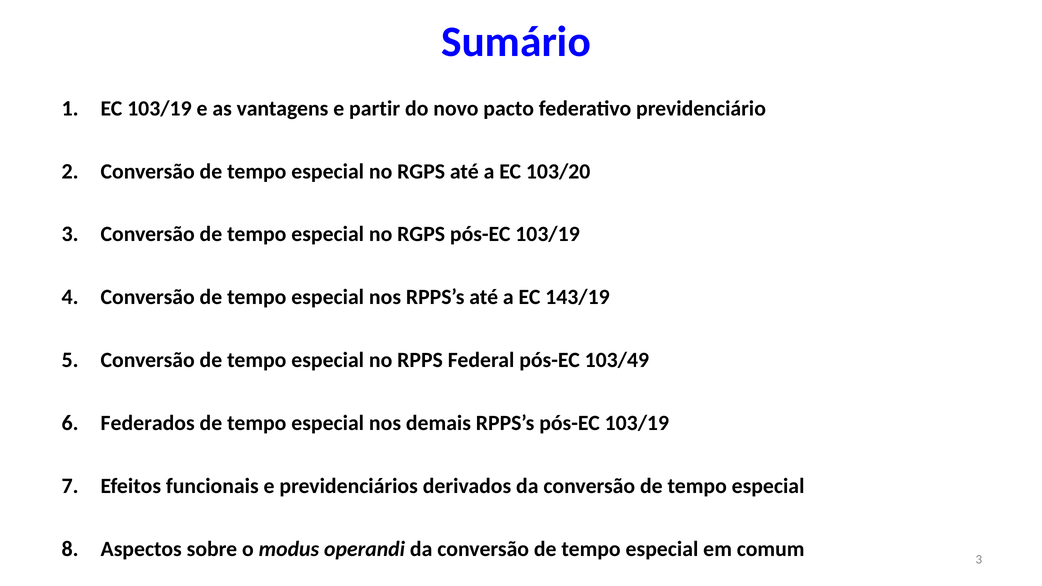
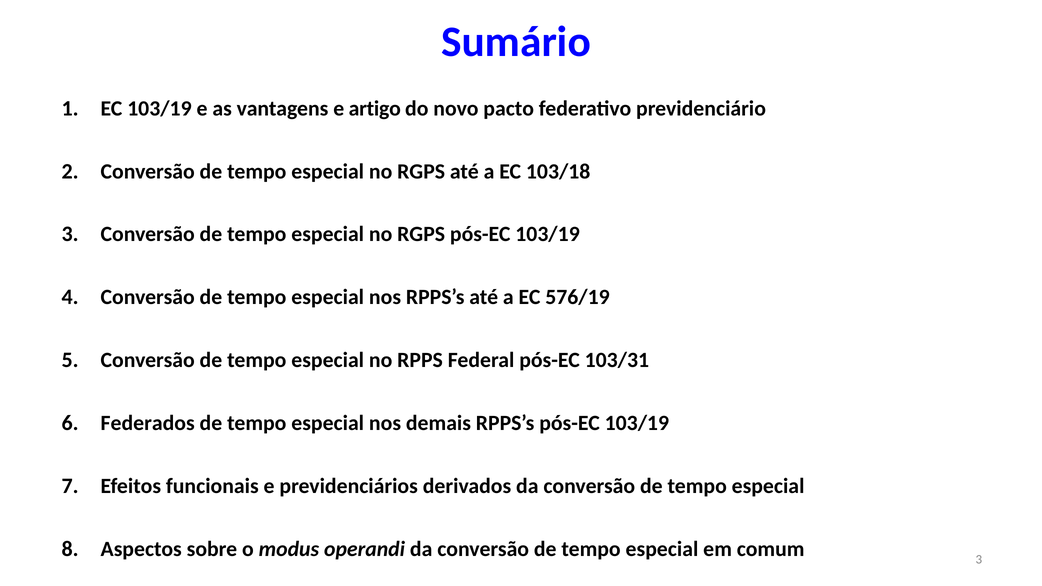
partir: partir -> artigo (375, 108)
103/20: 103/20 -> 103/18 (558, 171)
143/19: 143/19 -> 576/19 (578, 297)
103/49: 103/49 -> 103/31 (617, 360)
